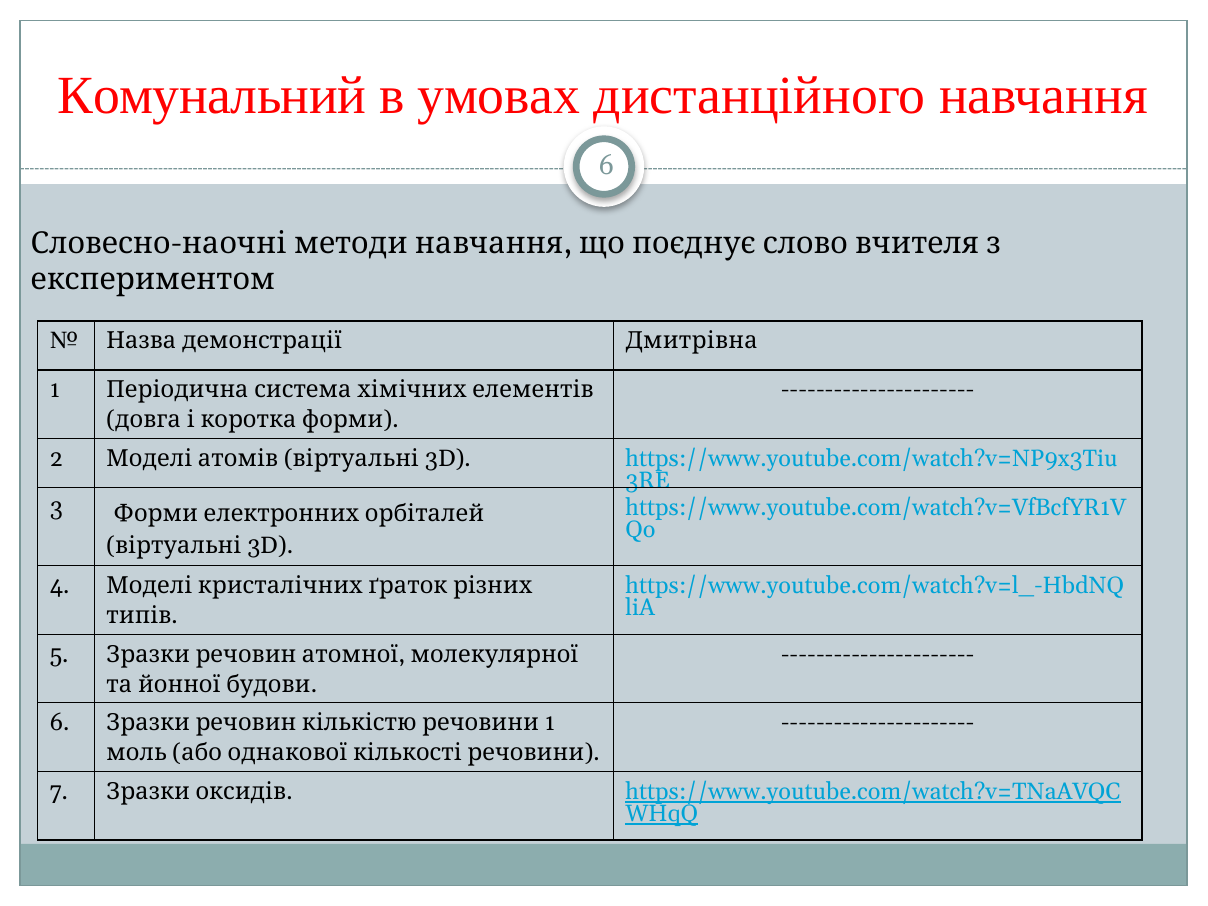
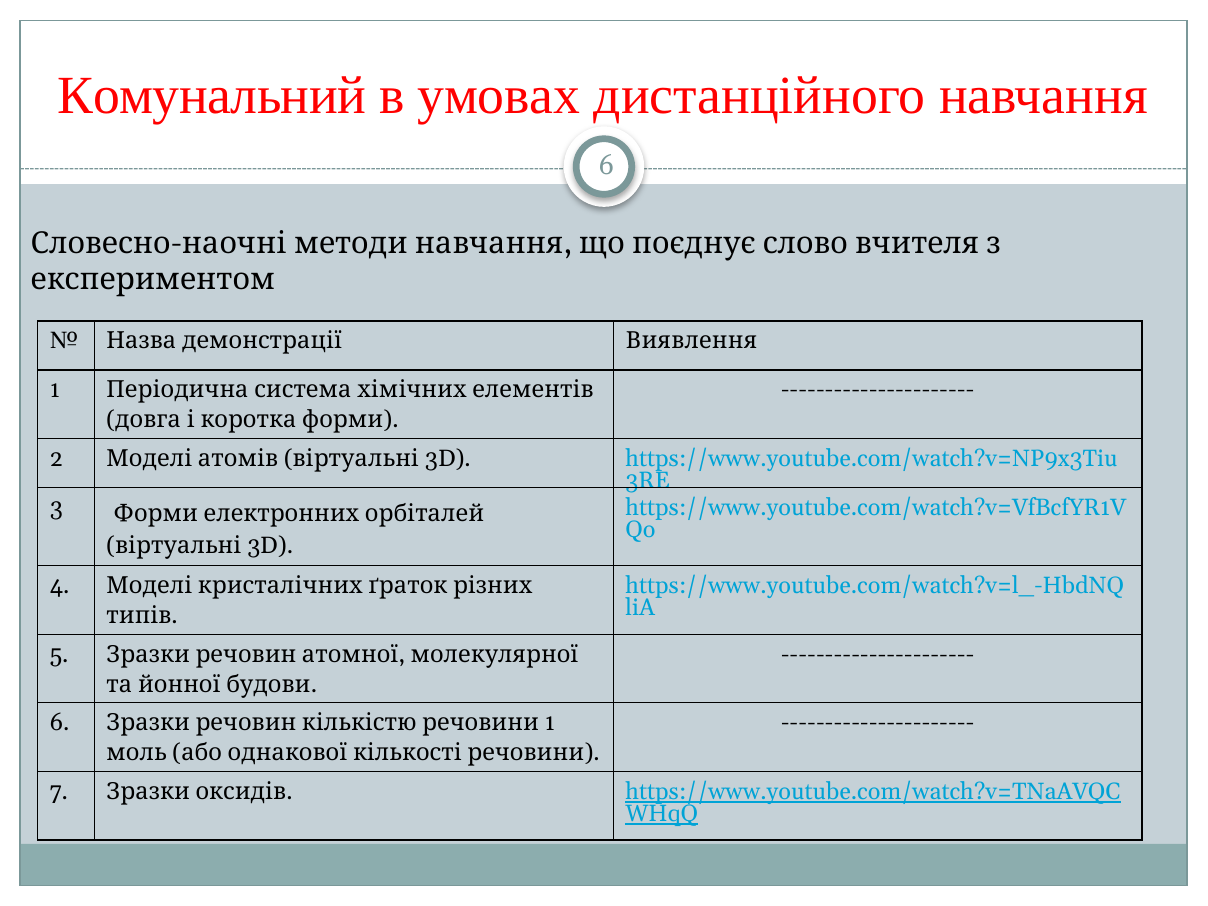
Дмитрівна: Дмитрівна -> Виявлення (692, 341)
